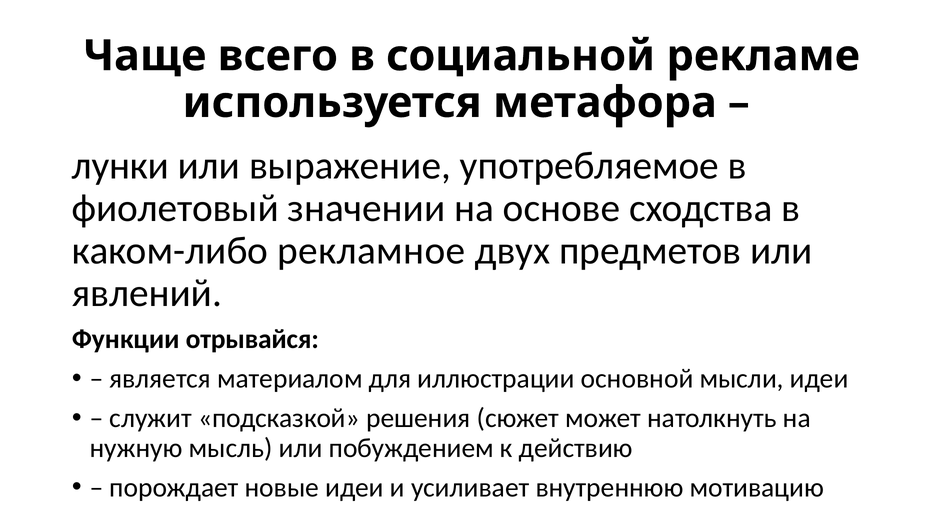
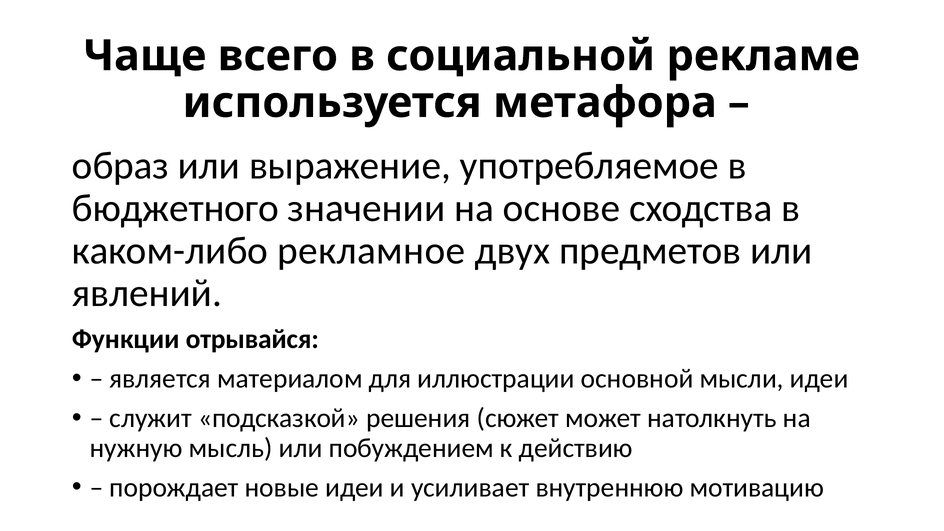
лунки: лунки -> образ (120, 166)
фиолетовый: фиолетовый -> бюджетного (175, 208)
